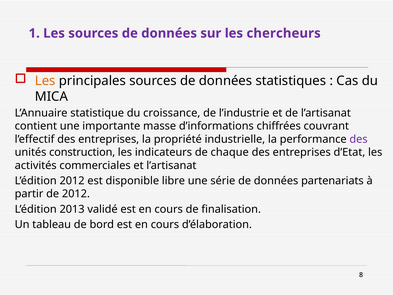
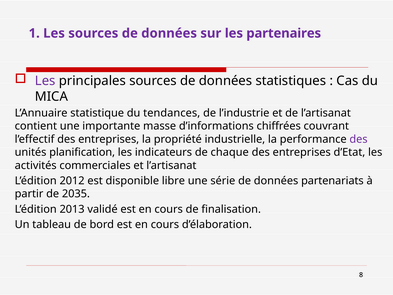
chercheurs: chercheurs -> partenaires (284, 33)
Les colour: orange -> purple (45, 81)
croissance: croissance -> tendances (172, 113)
construction: construction -> planification (82, 152)
de 2012: 2012 -> 2035 (76, 194)
